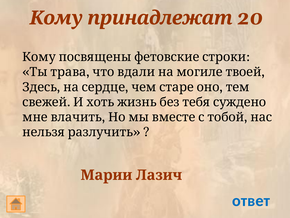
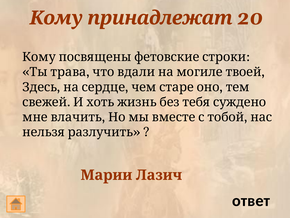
ответ colour: blue -> black (251, 200)
